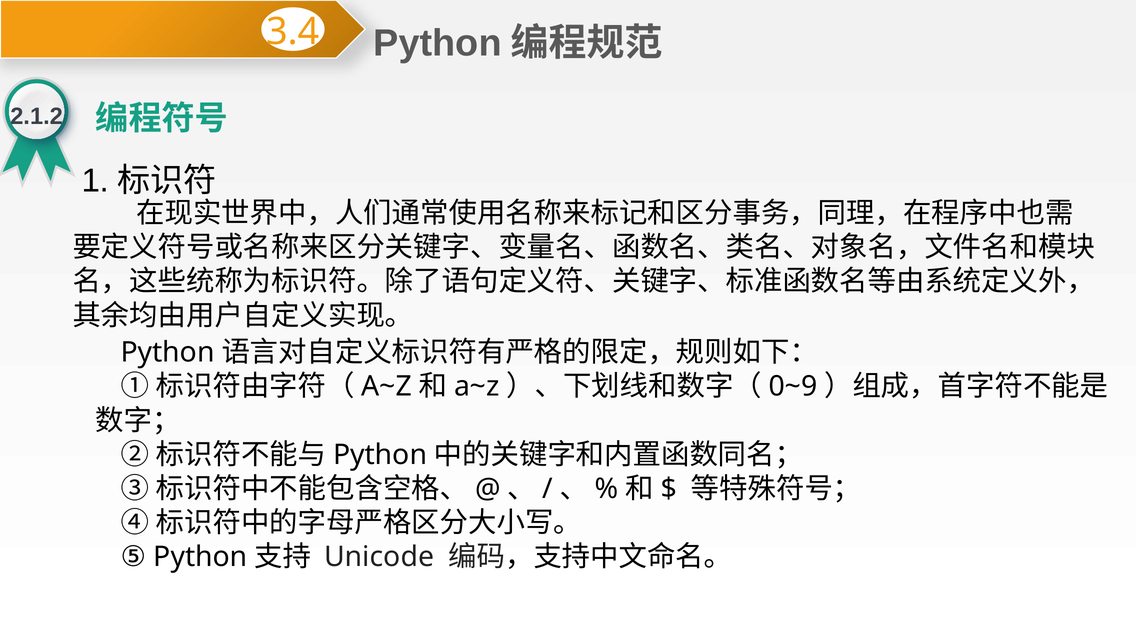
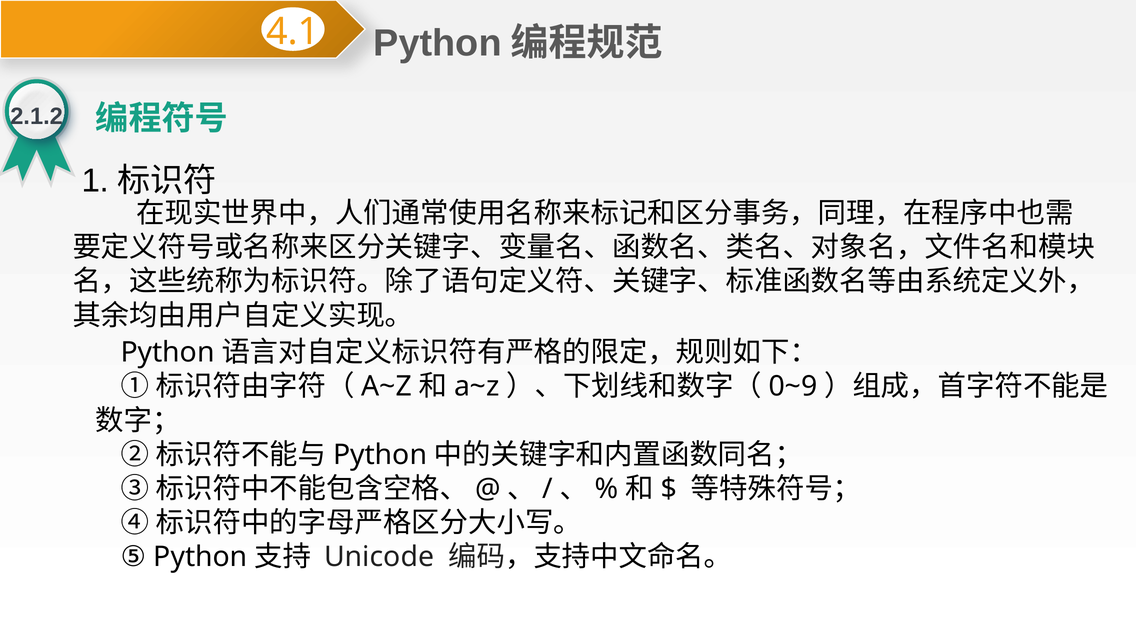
3.4: 3.4 -> 4.1 (293, 32)
